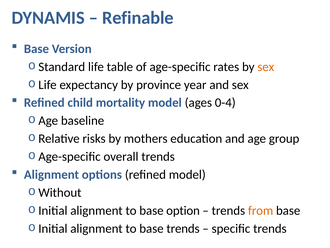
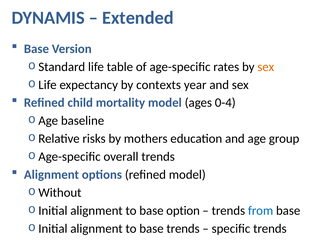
Refinable: Refinable -> Extended (138, 18)
province: province -> contexts (159, 85)
from colour: orange -> blue (261, 210)
